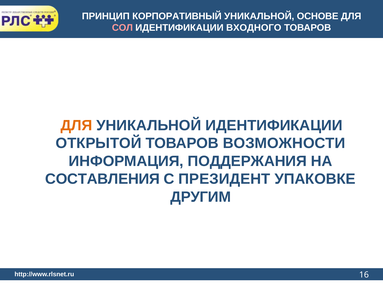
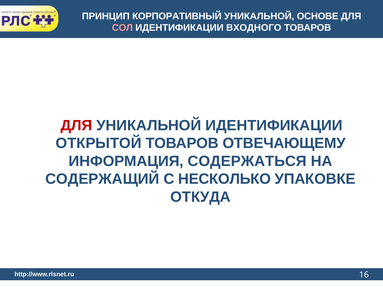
ДЛЯ colour: orange -> red (76, 126)
ВОЗМОЖНОСТИ: ВОЗМОЖНОСТИ -> ОТВЕЧАЮЩЕМУ (284, 143)
ПОДДЕРЖАНИЯ: ПОДДЕРЖАНИЯ -> СОДЕРЖАТЬСЯ (247, 161)
СОСТАВЛЕНИЯ: СОСТАВЛЕНИЯ -> СОДЕРЖАЩИЙ (102, 179)
ПРЕЗИДЕНТ: ПРЕЗИДЕНТ -> НЕСКОЛЬКО (225, 179)
ДРУГИМ: ДРУГИМ -> ОТКУДА (201, 197)
